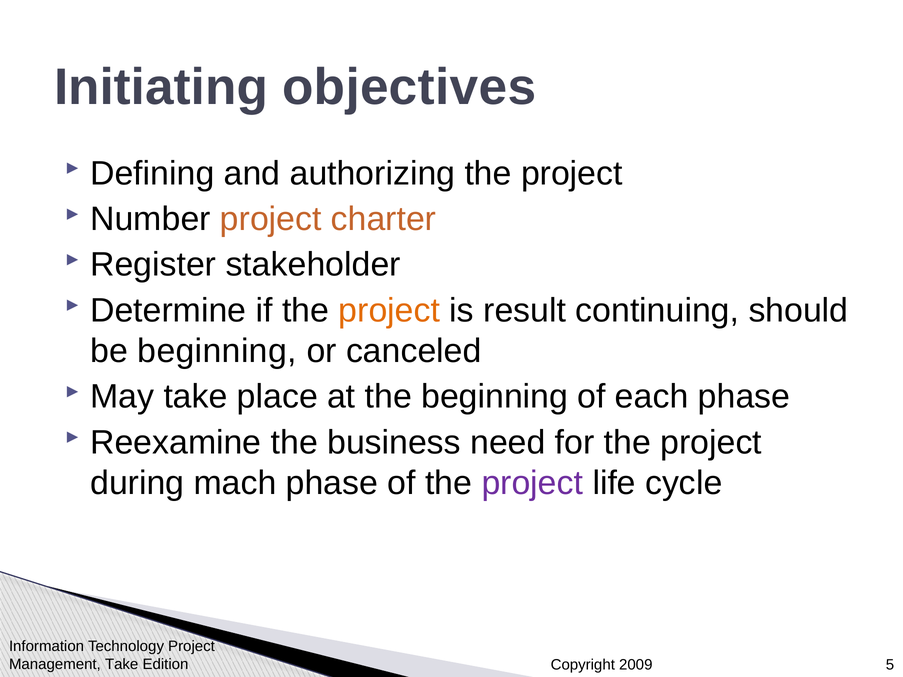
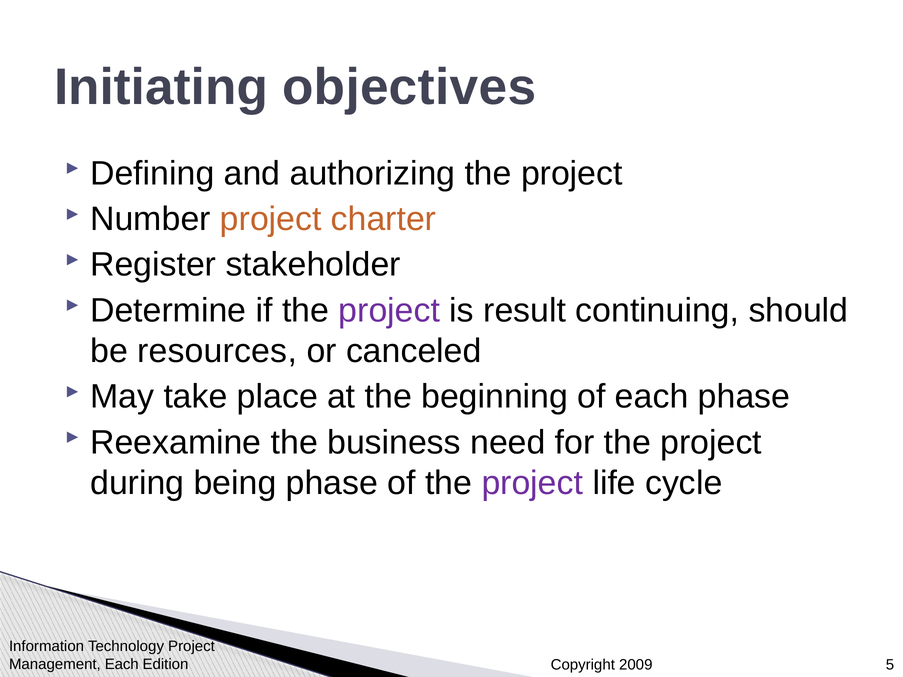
project colour: orange -> purple (389, 311)
be beginning: beginning -> resources (217, 351)
mach: mach -> being (235, 483)
Management Take: Take -> Each (122, 665)
